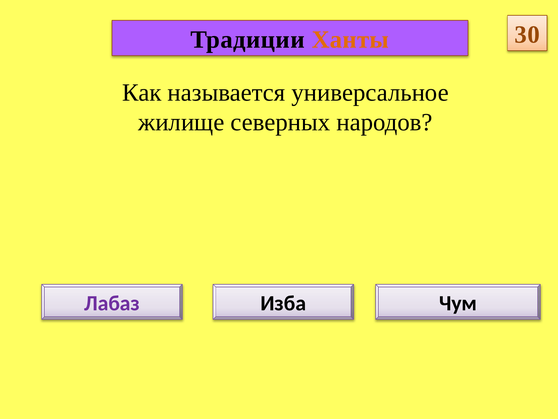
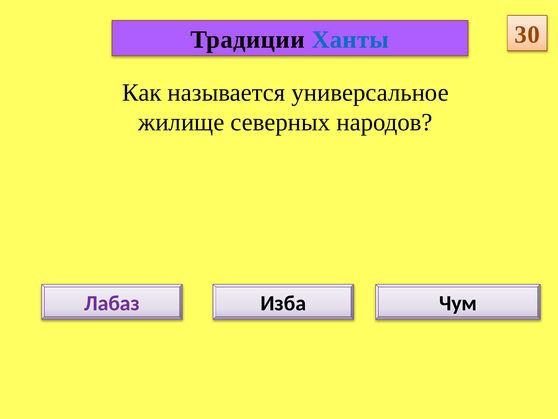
Ханты colour: orange -> blue (350, 40)
